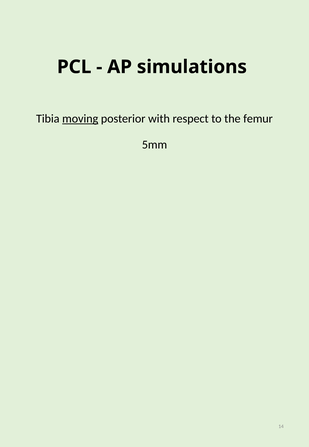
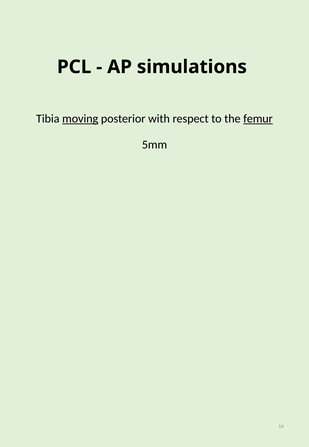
femur underline: none -> present (258, 119)
